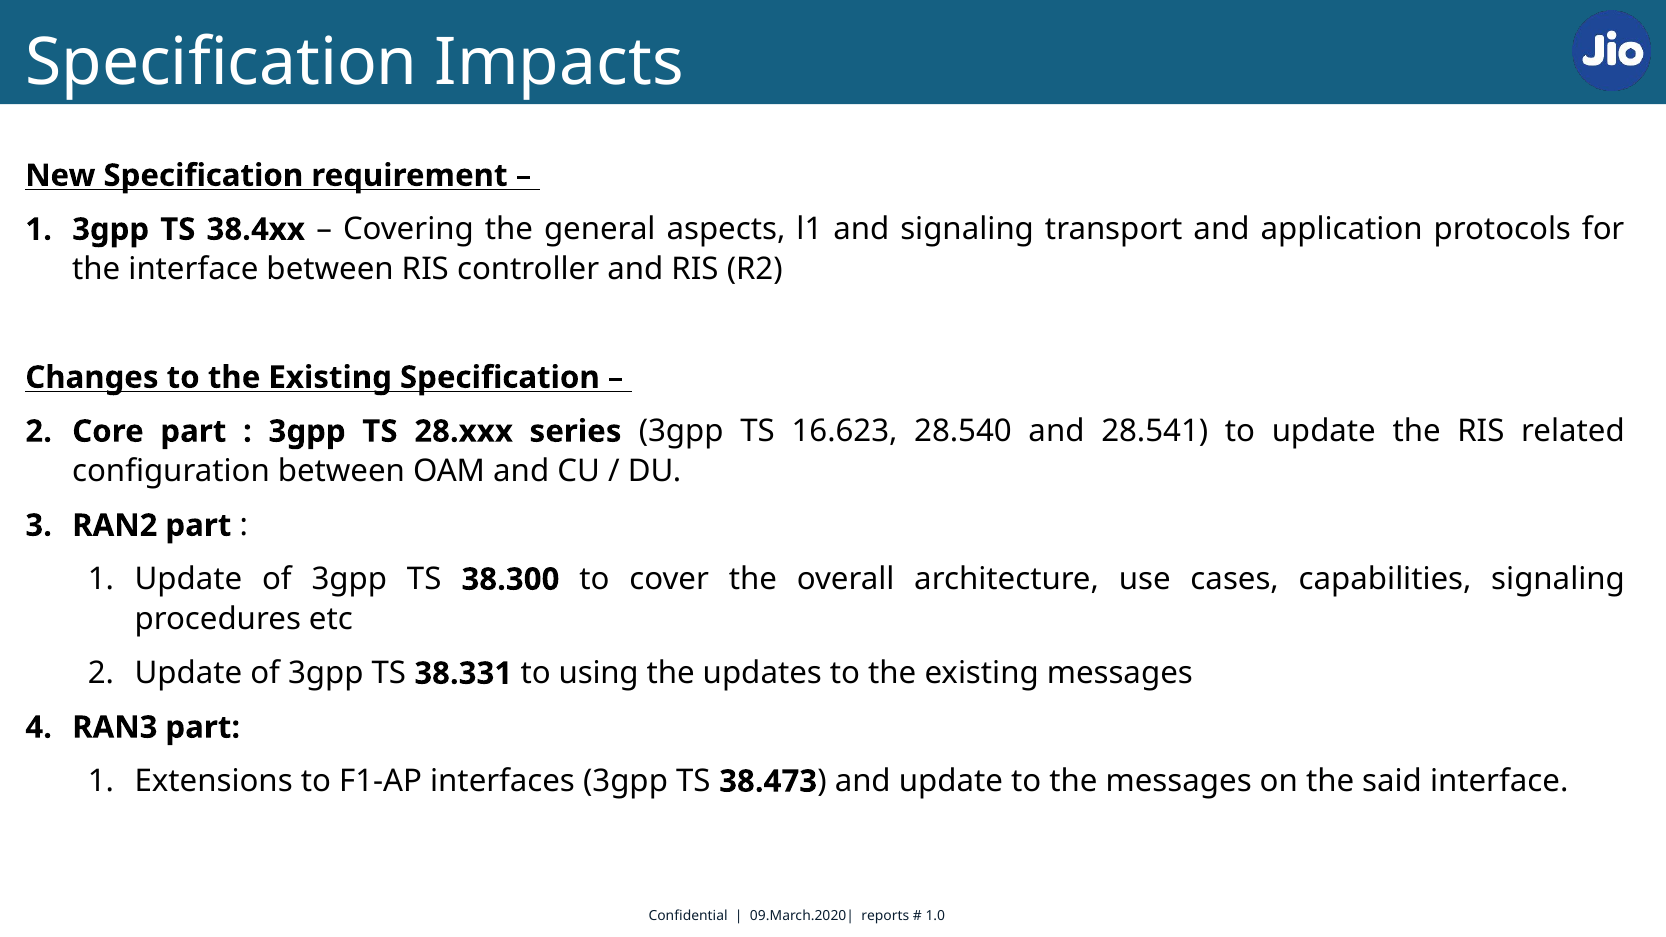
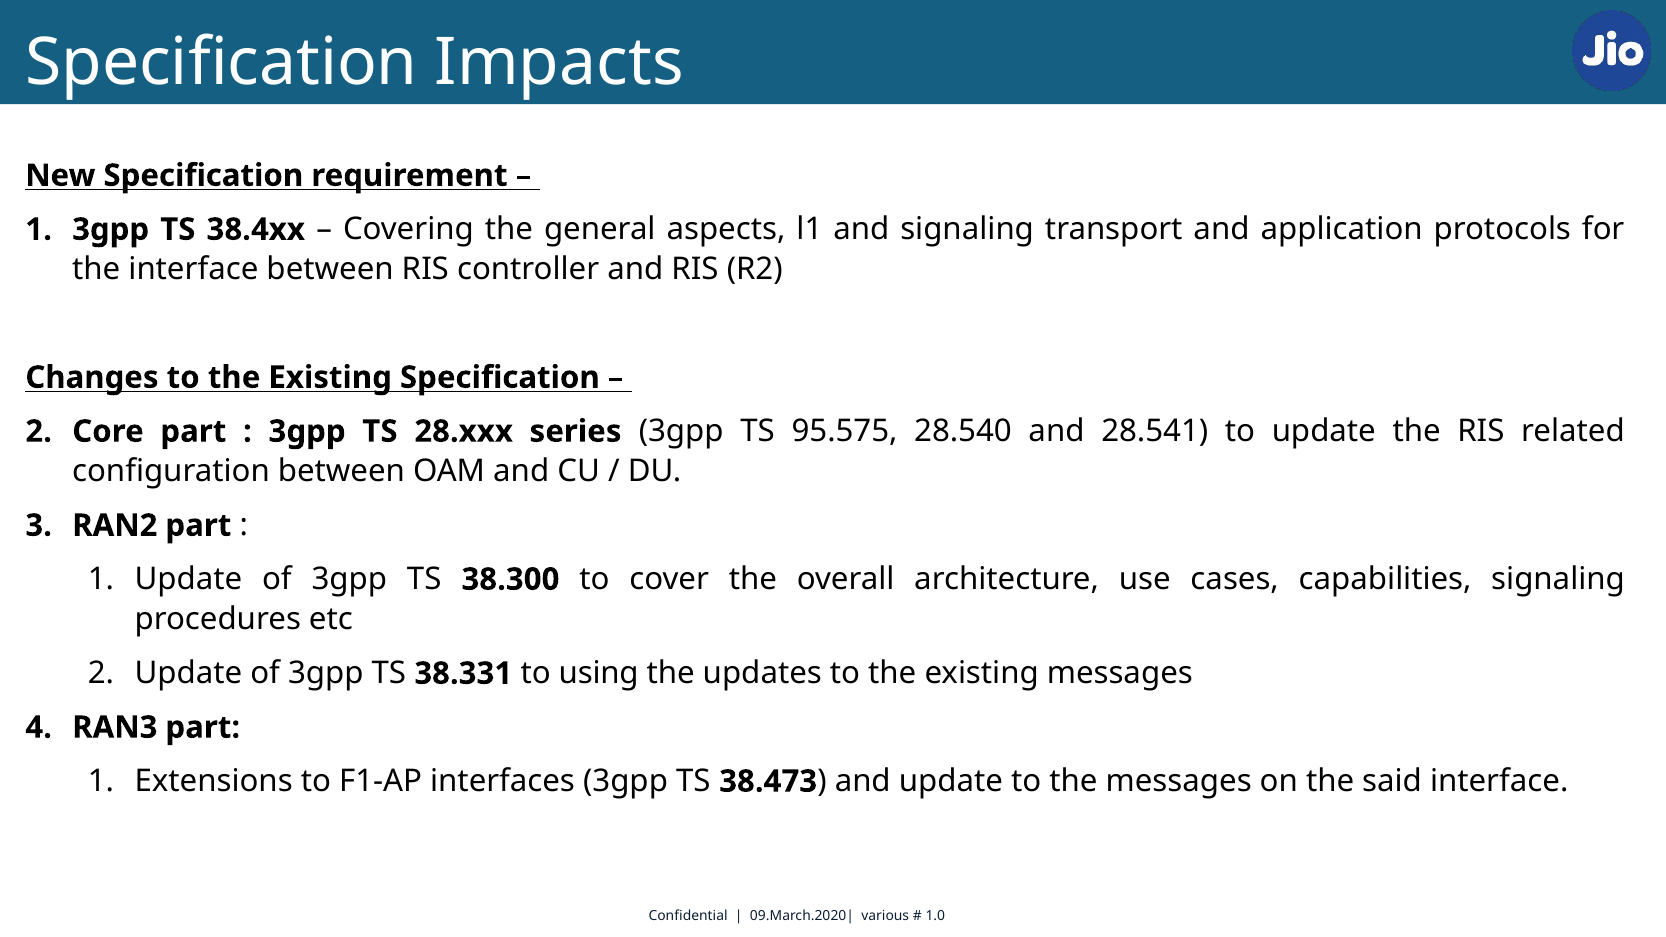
16.623: 16.623 -> 95.575 (845, 431)
reports: reports -> various (885, 916)
